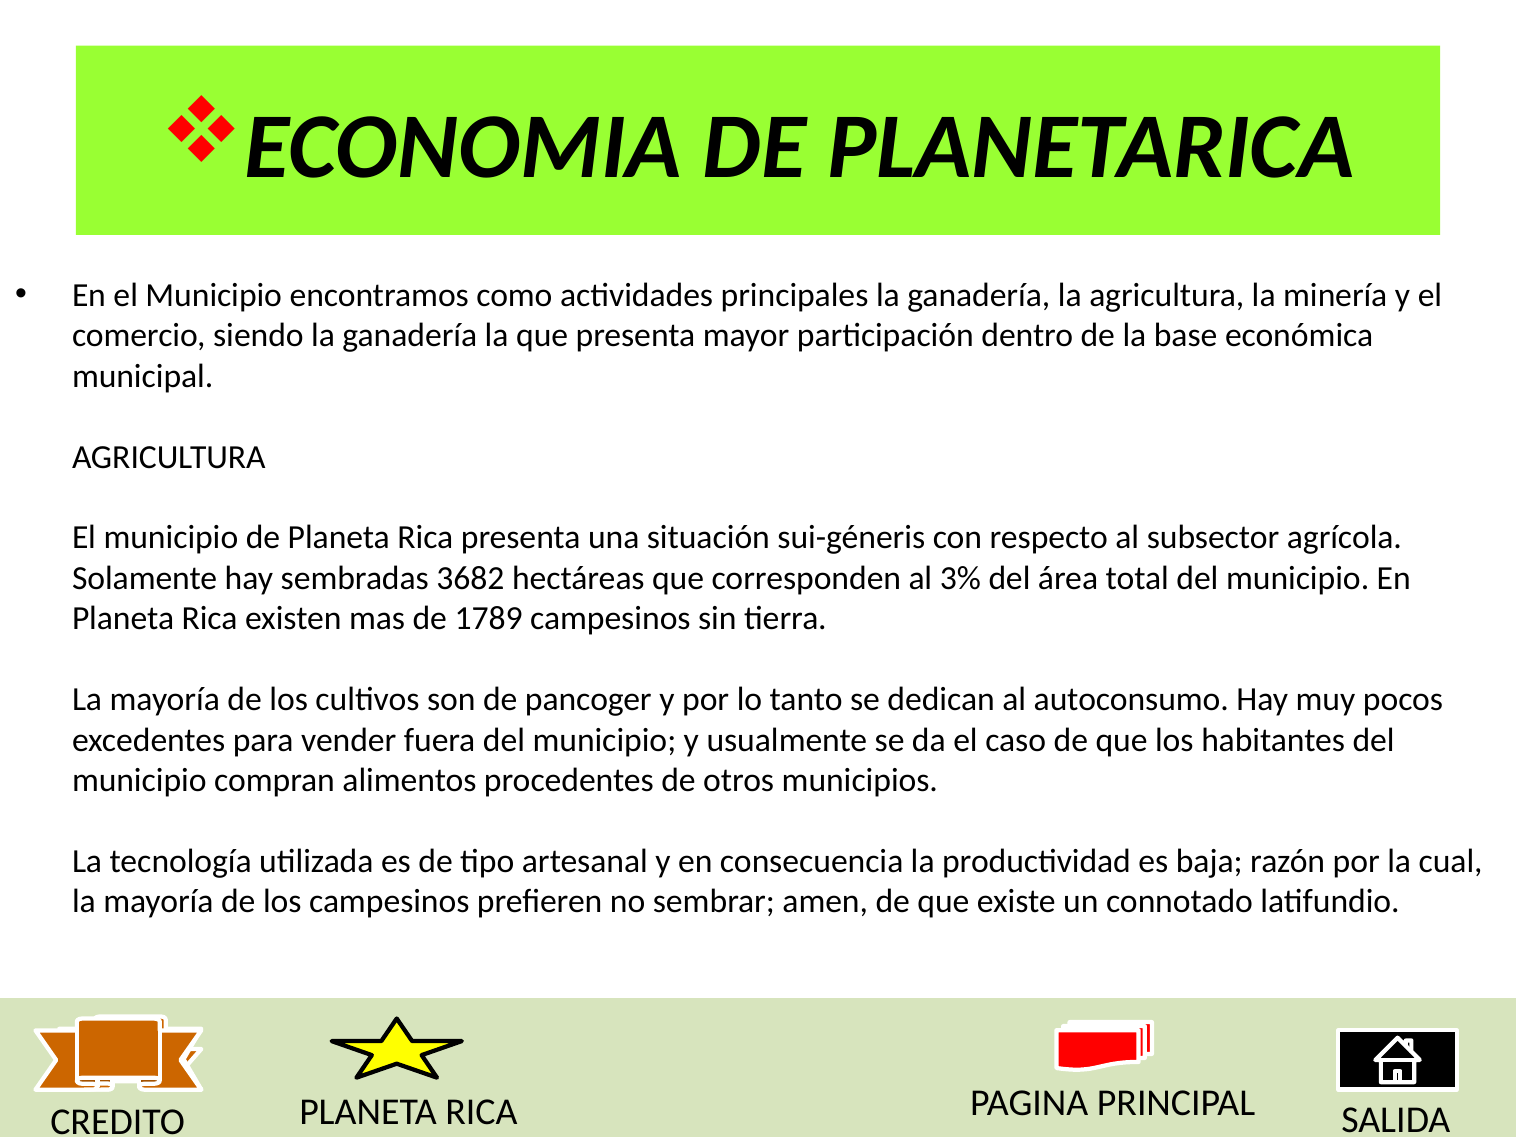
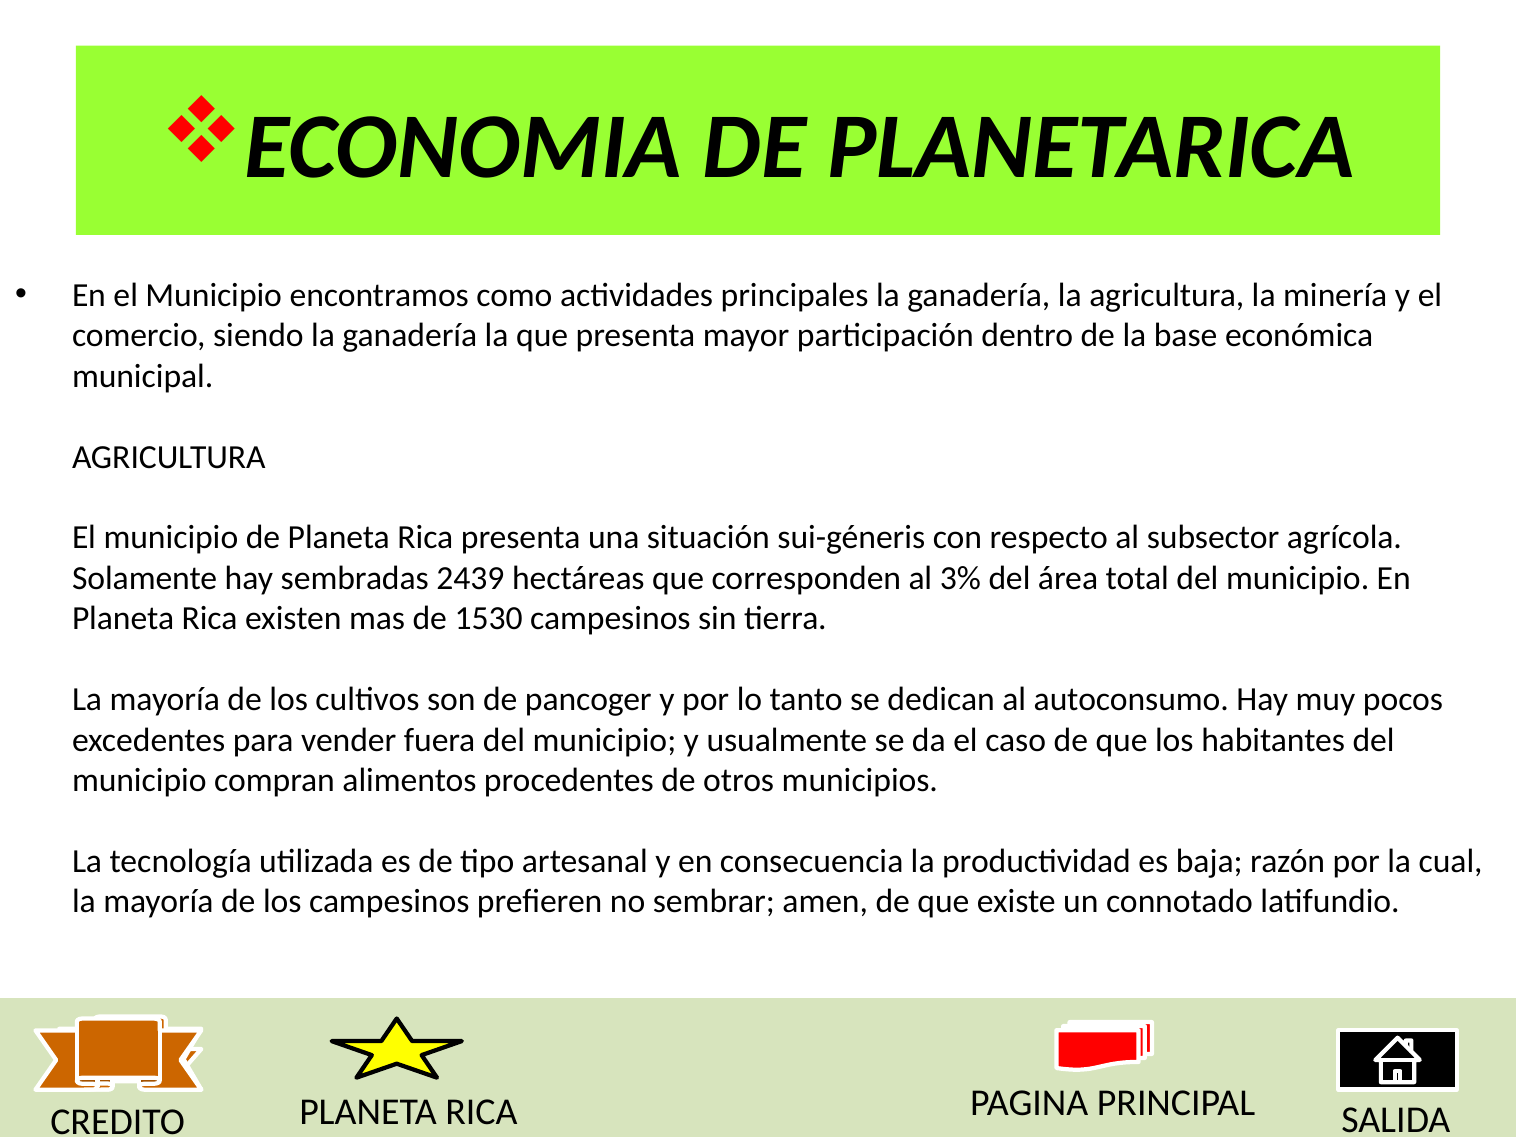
3682: 3682 -> 2439 (470, 578)
1789: 1789 -> 1530 (489, 619)
